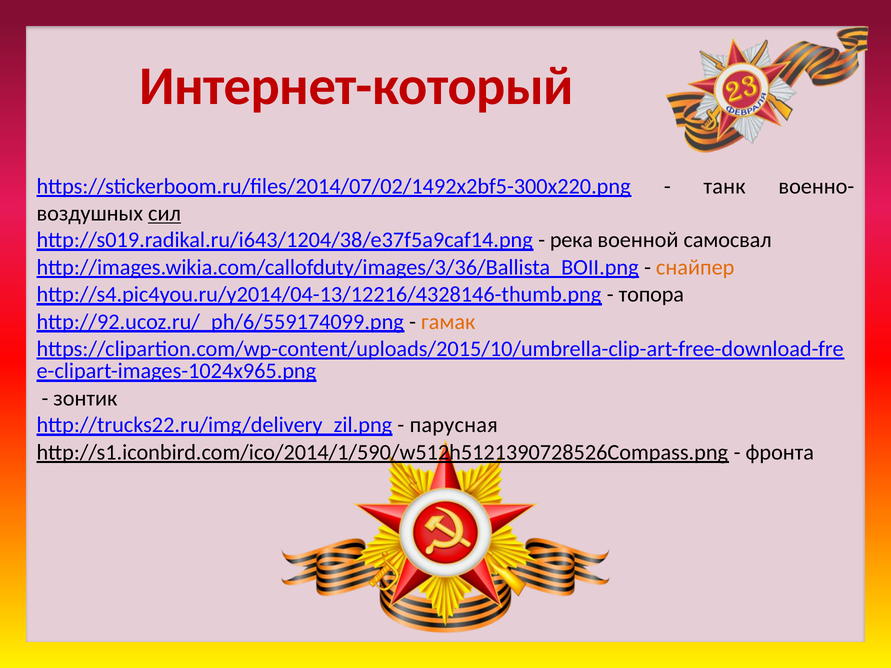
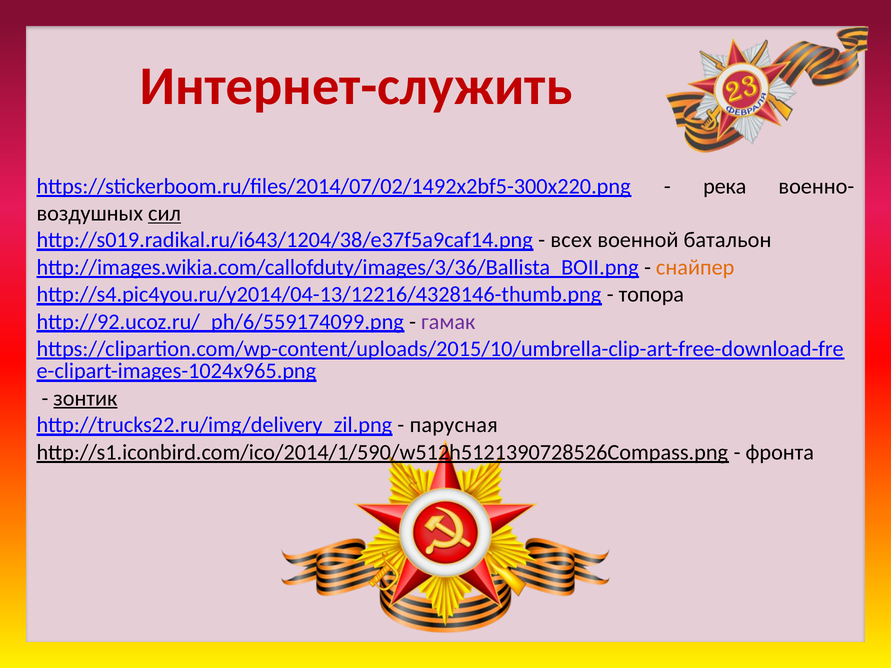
Интернет-который: Интернет-который -> Интернет-служить (356, 86)
танк: танк -> река (725, 186)
река: река -> всех (571, 240)
самосвал: самосвал -> батальон (727, 240)
гамак colour: orange -> purple (448, 322)
зонтик underline: none -> present (85, 398)
